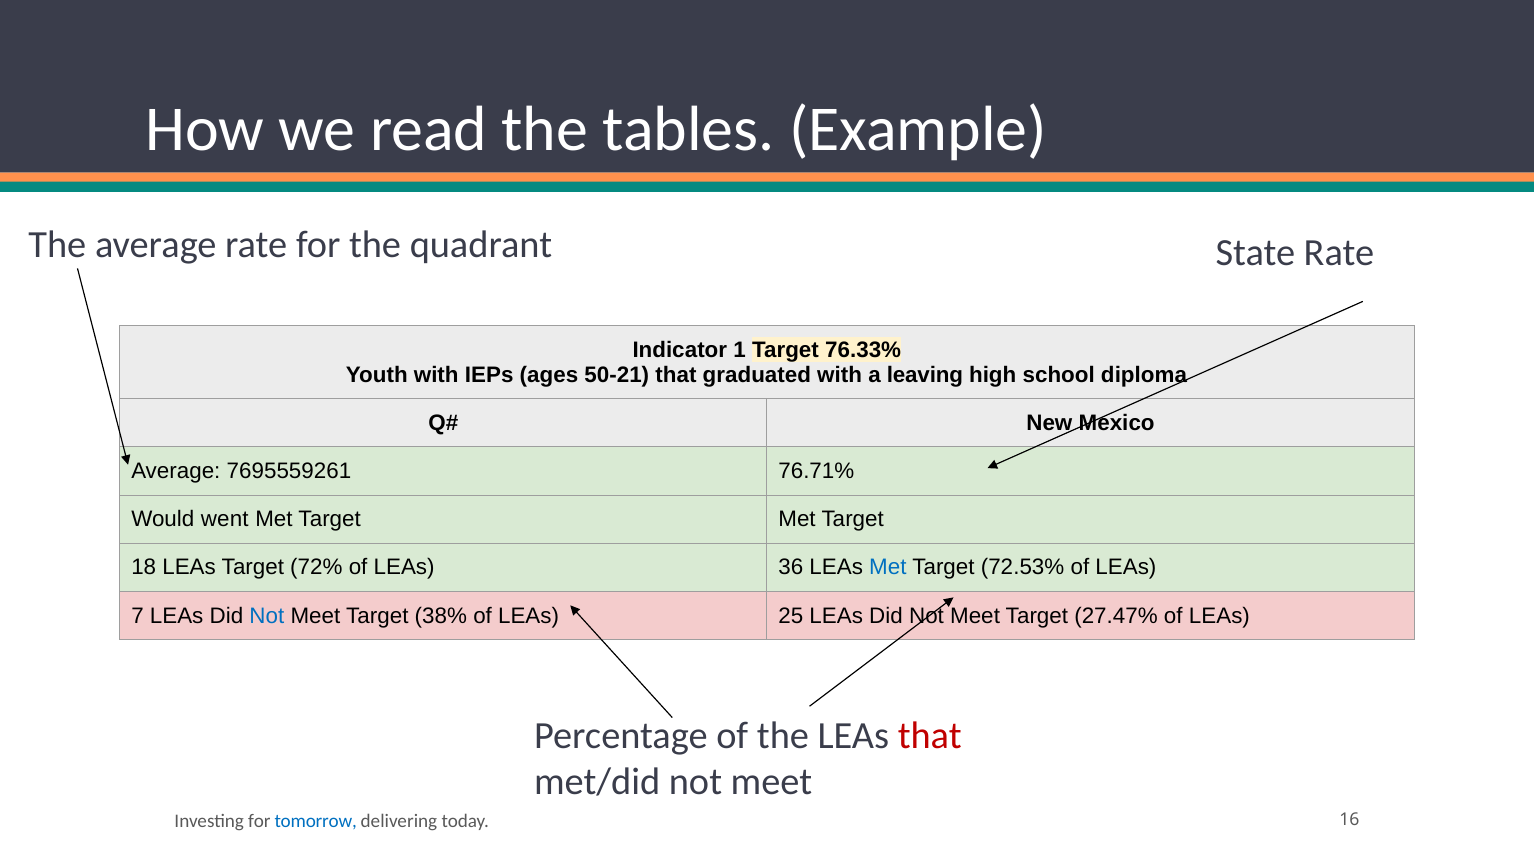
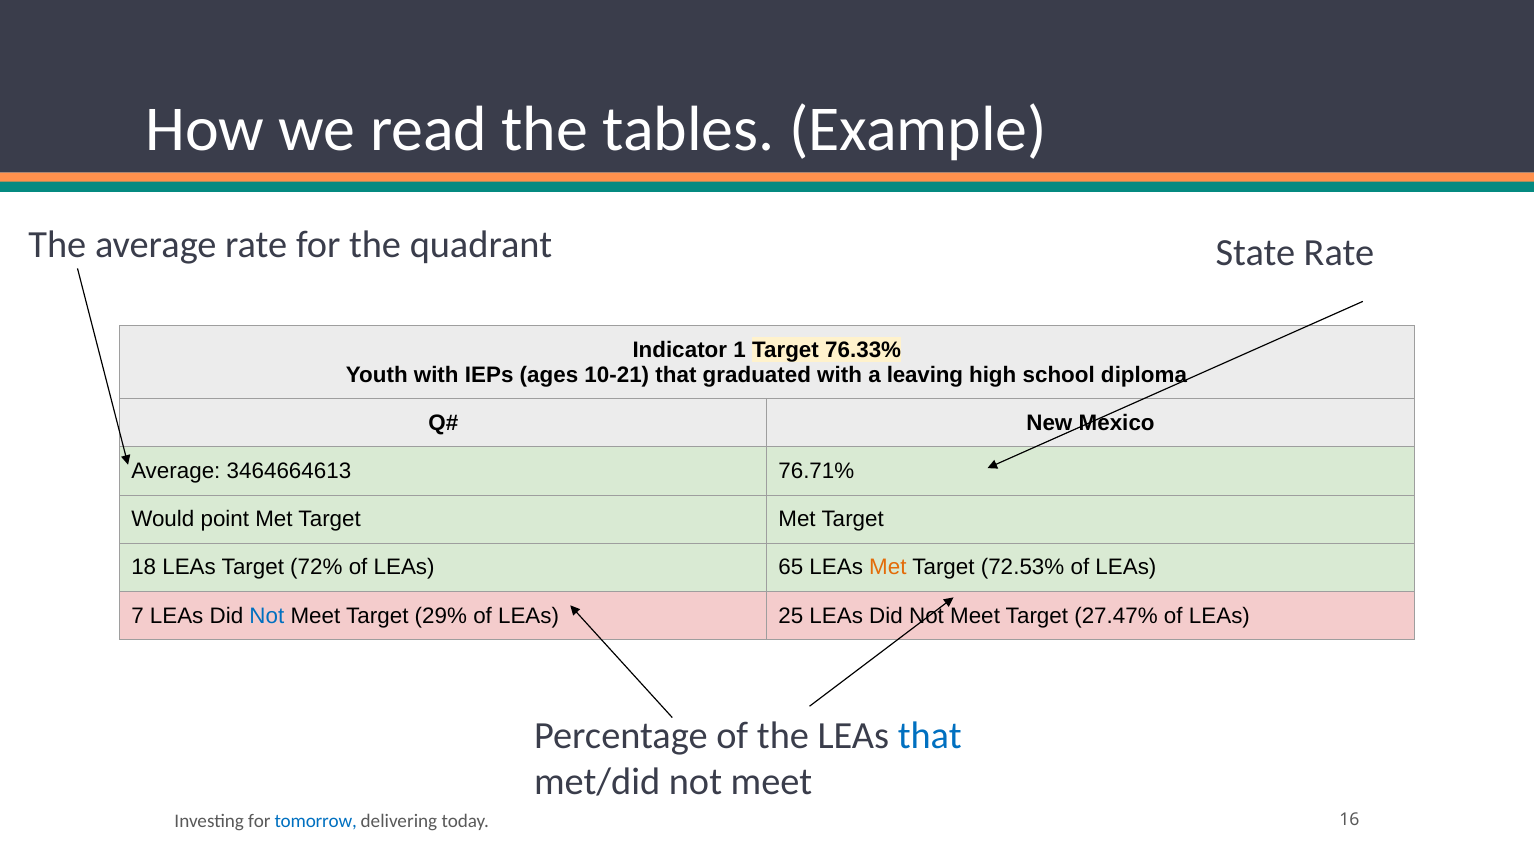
50-21: 50-21 -> 10-21 (617, 375)
7695559261: 7695559261 -> 3464664613 (289, 471)
went: went -> point (225, 519)
36: 36 -> 65 (791, 567)
Met colour: blue -> orange (888, 567)
38%: 38% -> 29% (441, 616)
that colour: red -> blue (930, 736)
